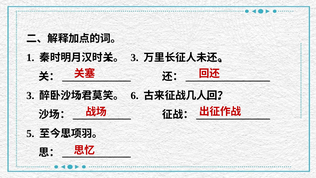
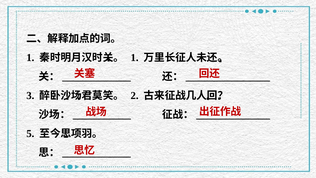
3: 3 -> 1 (135, 58)
6: 6 -> 2 (135, 96)
